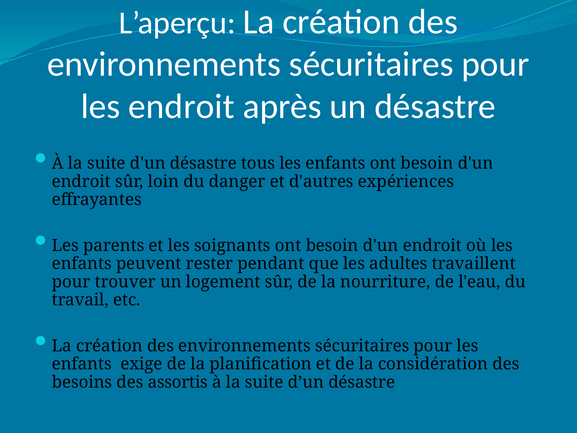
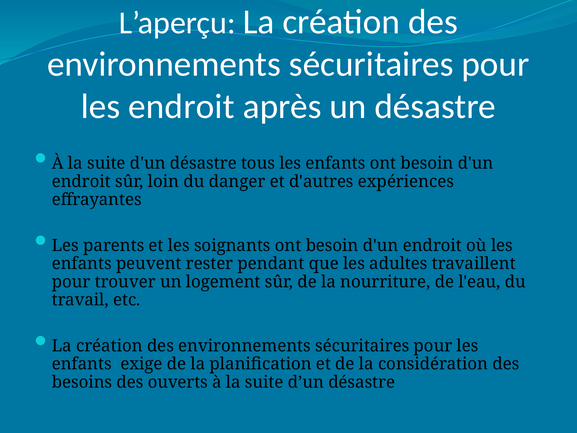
assortis: assortis -> ouverts (178, 382)
